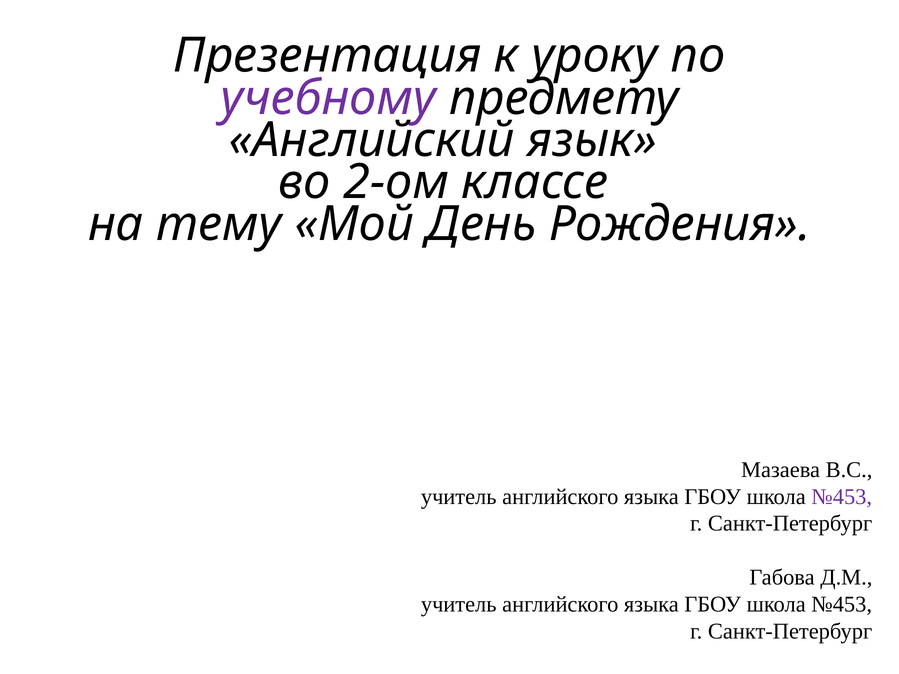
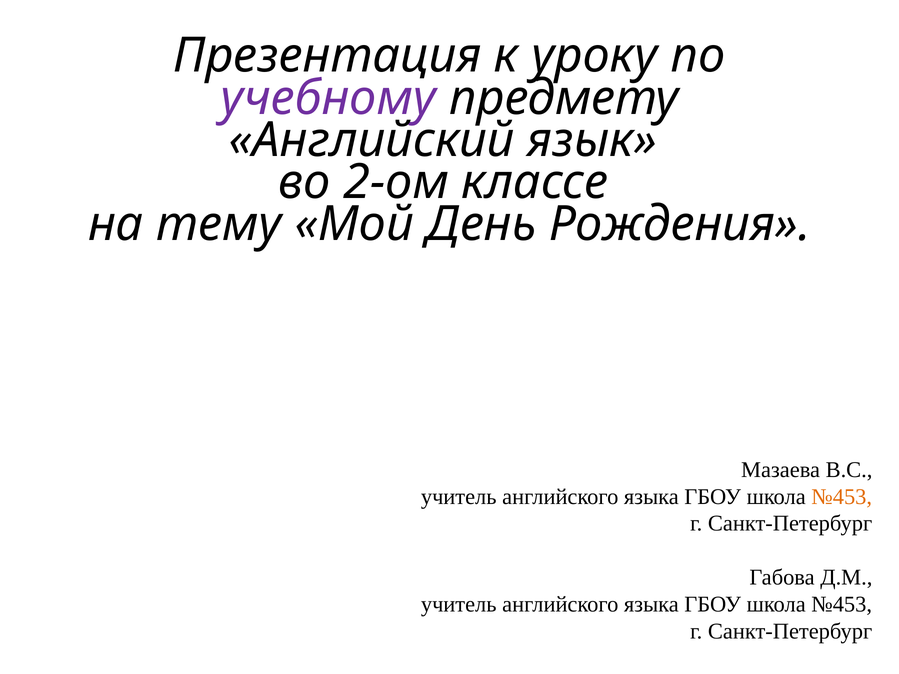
№453 colour: purple -> orange (842, 497)
